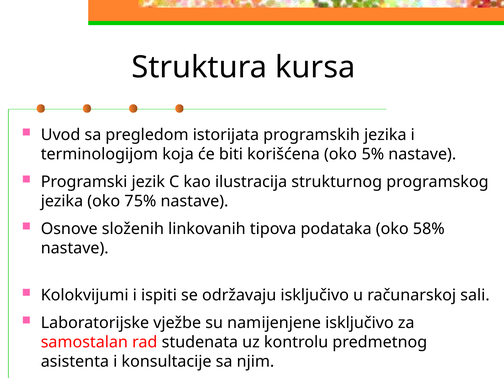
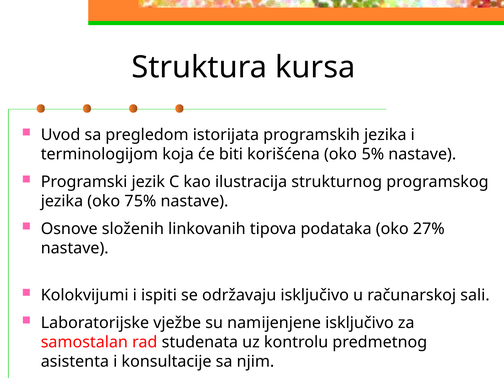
58%: 58% -> 27% (429, 229)
